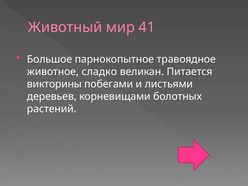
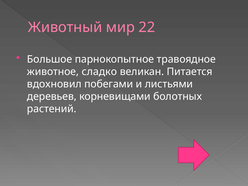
41: 41 -> 22 (147, 27)
викторины: викторины -> вдохновил (54, 84)
